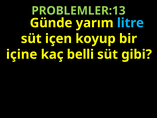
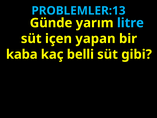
PROBLEMLER:13 colour: light green -> light blue (78, 11)
koyup: koyup -> yapan (95, 39)
içine: içine -> kaba (22, 54)
